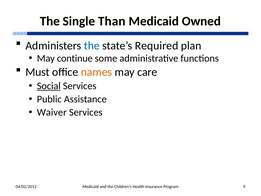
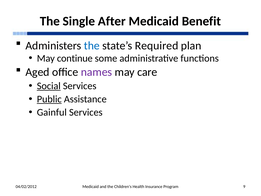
Than: Than -> After (112, 21)
Owned: Owned -> Benefit (201, 21)
Must: Must -> Aged (37, 72)
names colour: orange -> purple (96, 72)
Public underline: none -> present (49, 99)
Waiver: Waiver -> Gainful (52, 112)
